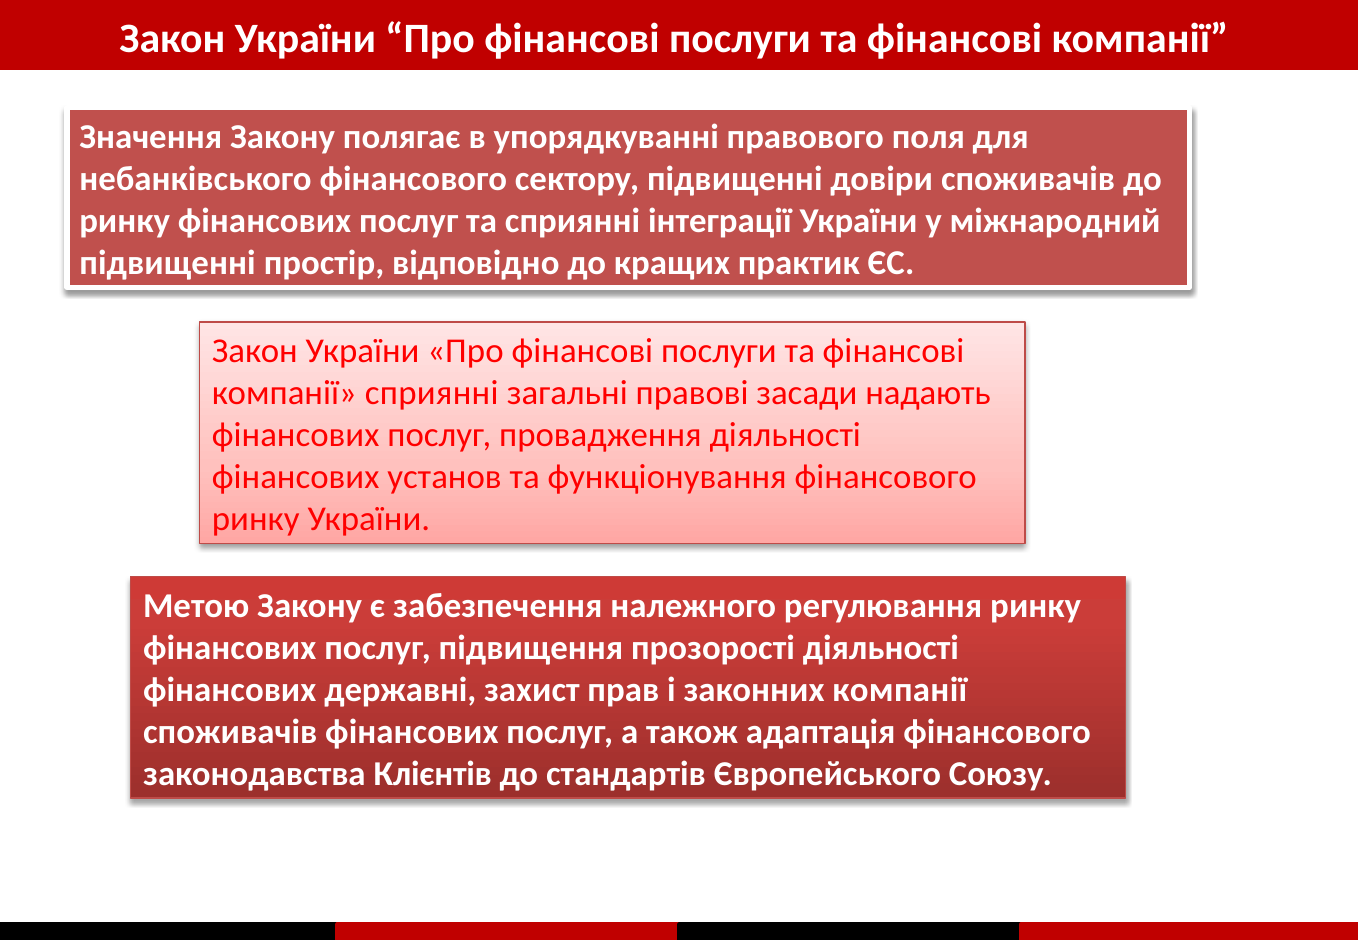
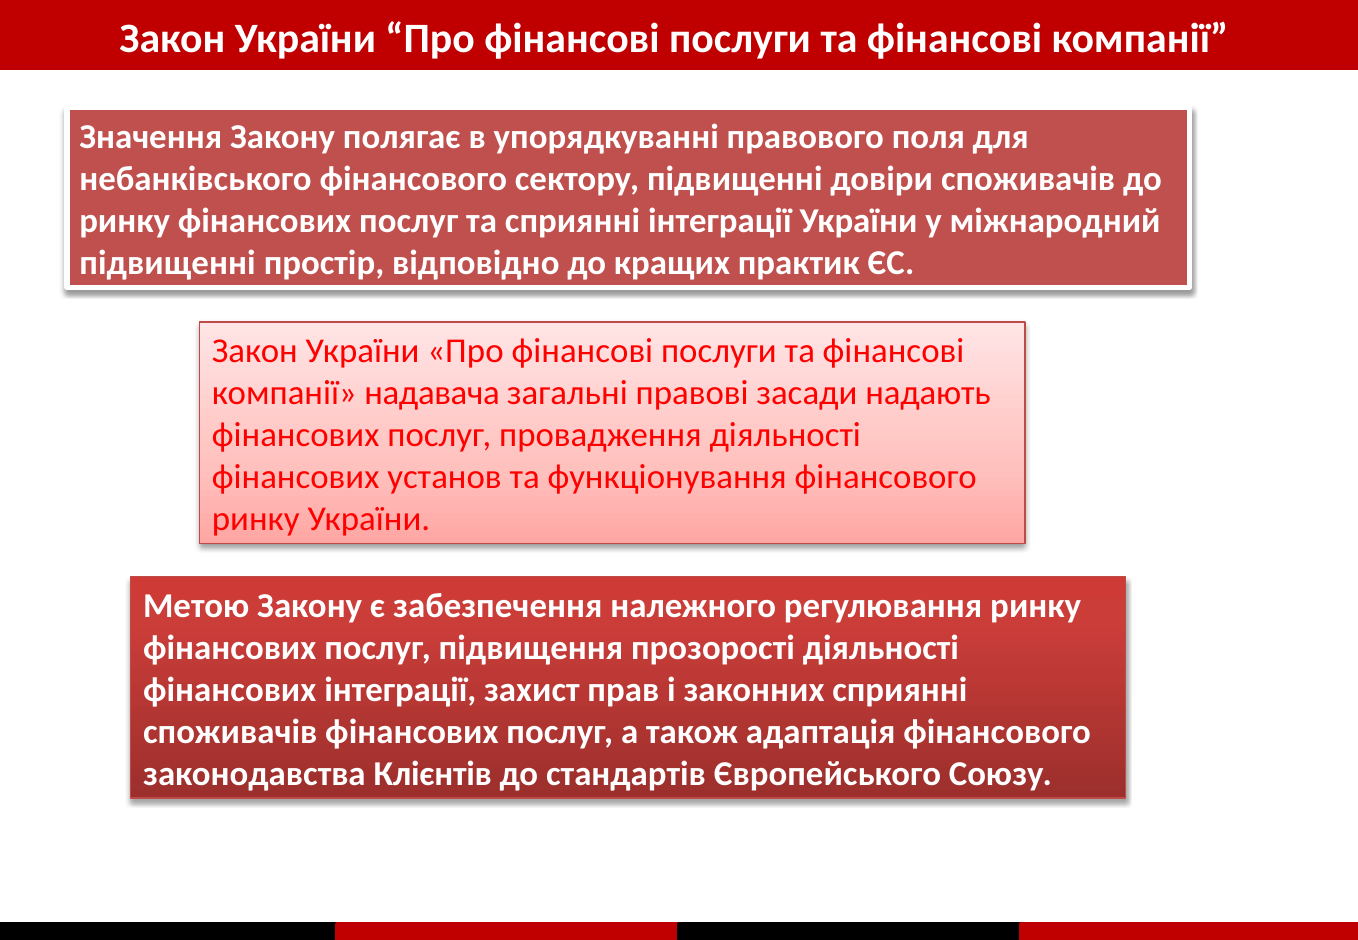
компанії сприянні: сприянні -> надавача (432, 393)
фінансових державні: державні -> інтеграції (400, 690)
законних компанії: компанії -> сприянні (900, 690)
